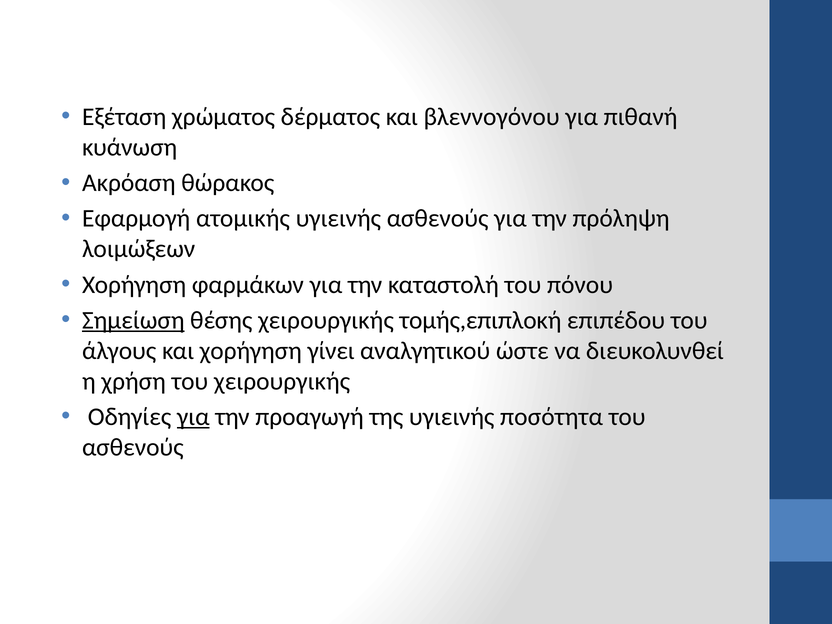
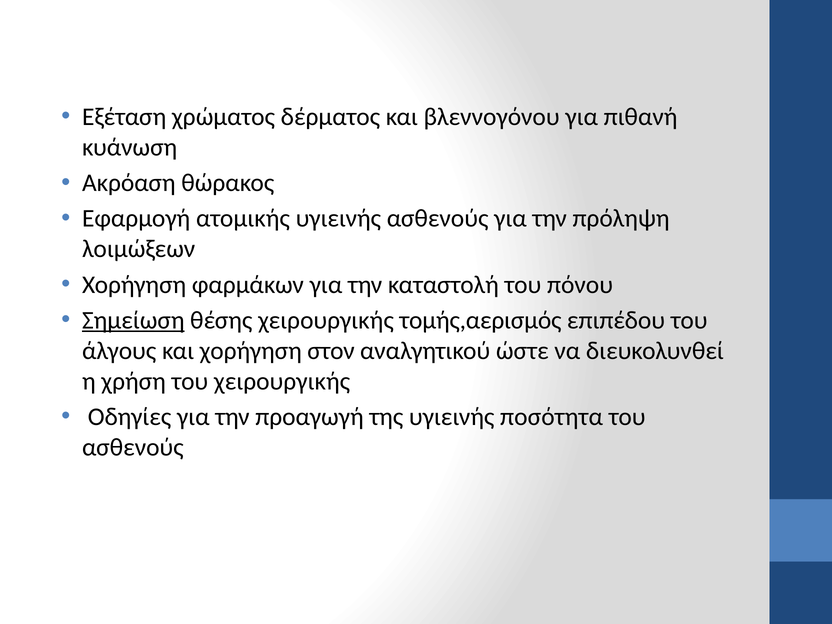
τομής,επιπλοκή: τομής,επιπλοκή -> τομής,αερισμός (480, 320)
γίνει: γίνει -> στον (331, 351)
για underline: present -> none (193, 417)
